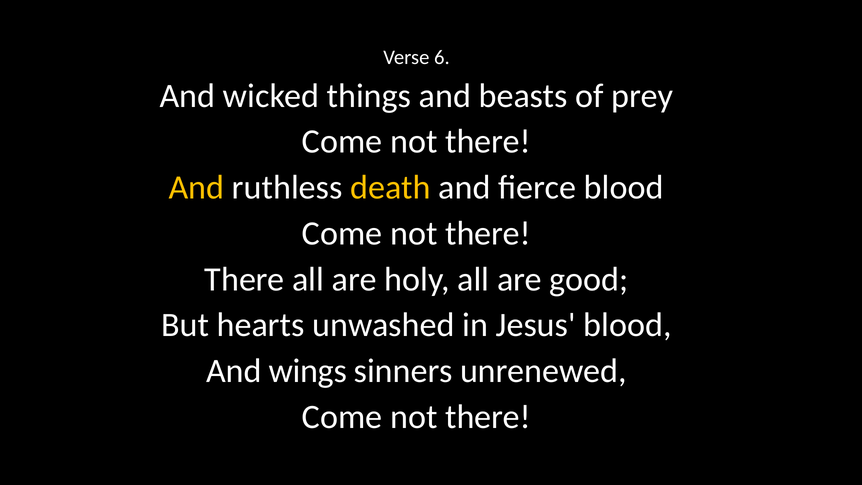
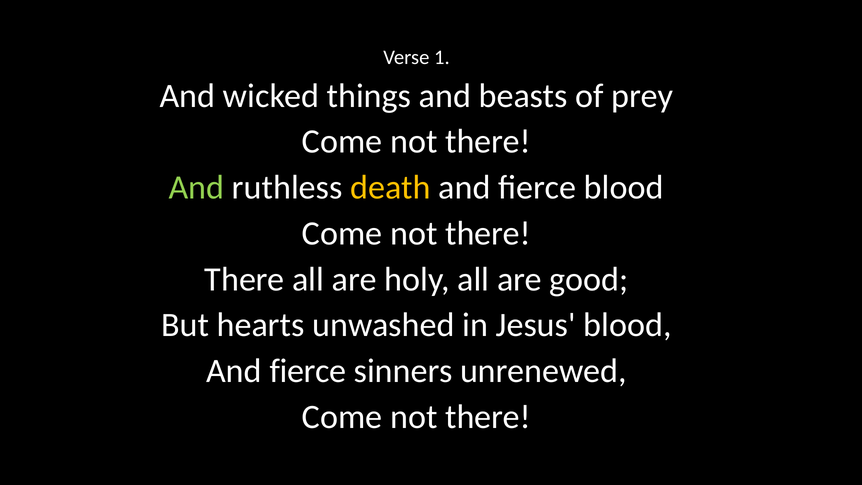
6: 6 -> 1 (442, 57)
And colour: yellow -> light green (196, 187)
wings: wings -> fierce (308, 371)
